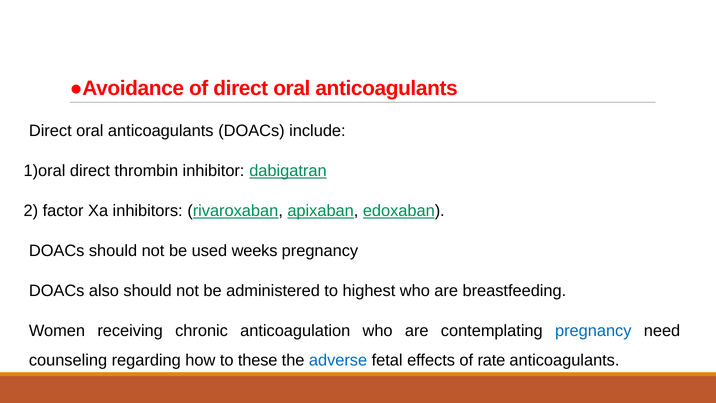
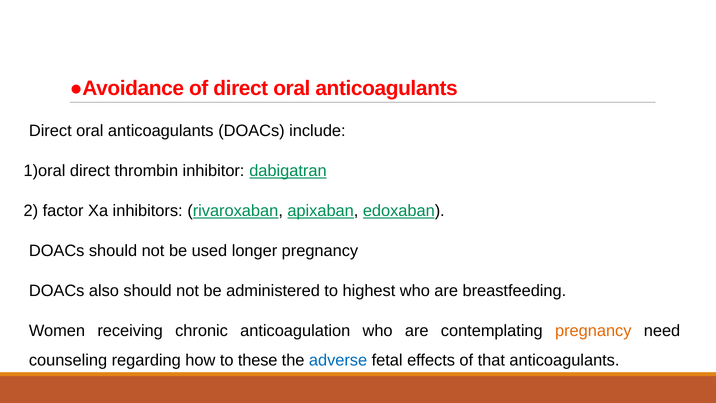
weeks: weeks -> longer (255, 251)
pregnancy colour: blue -> orange (593, 331)
rate: rate -> that (491, 360)
